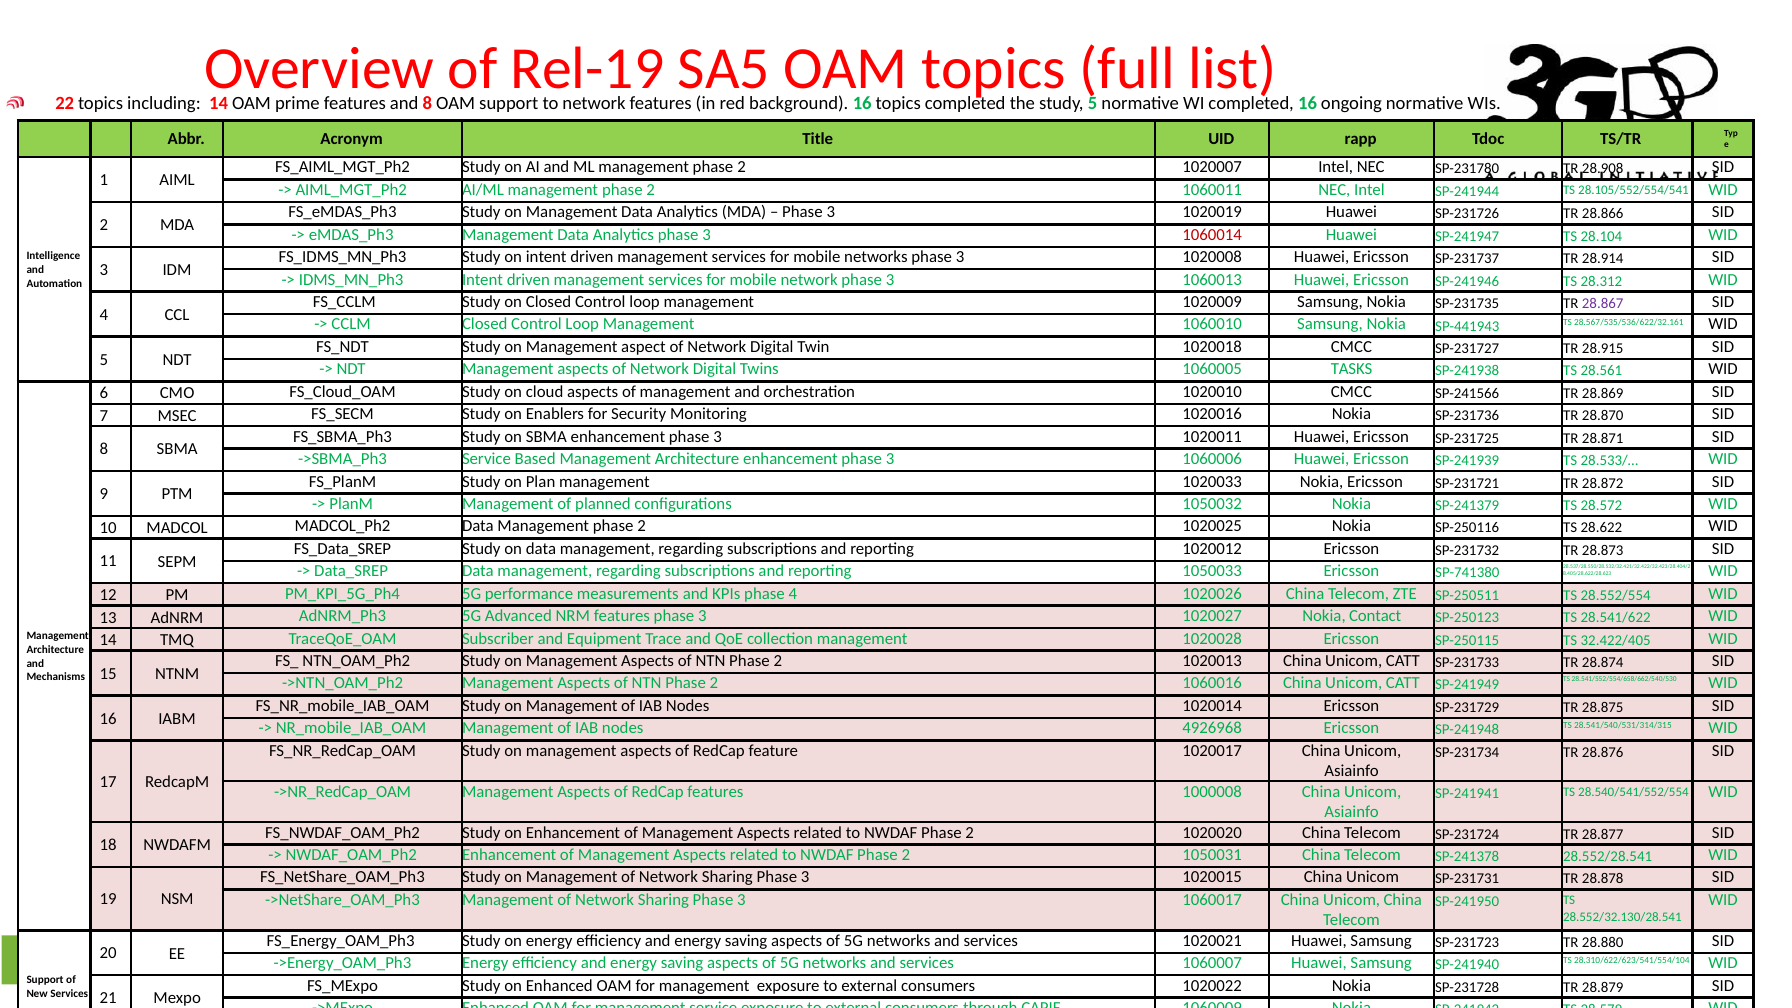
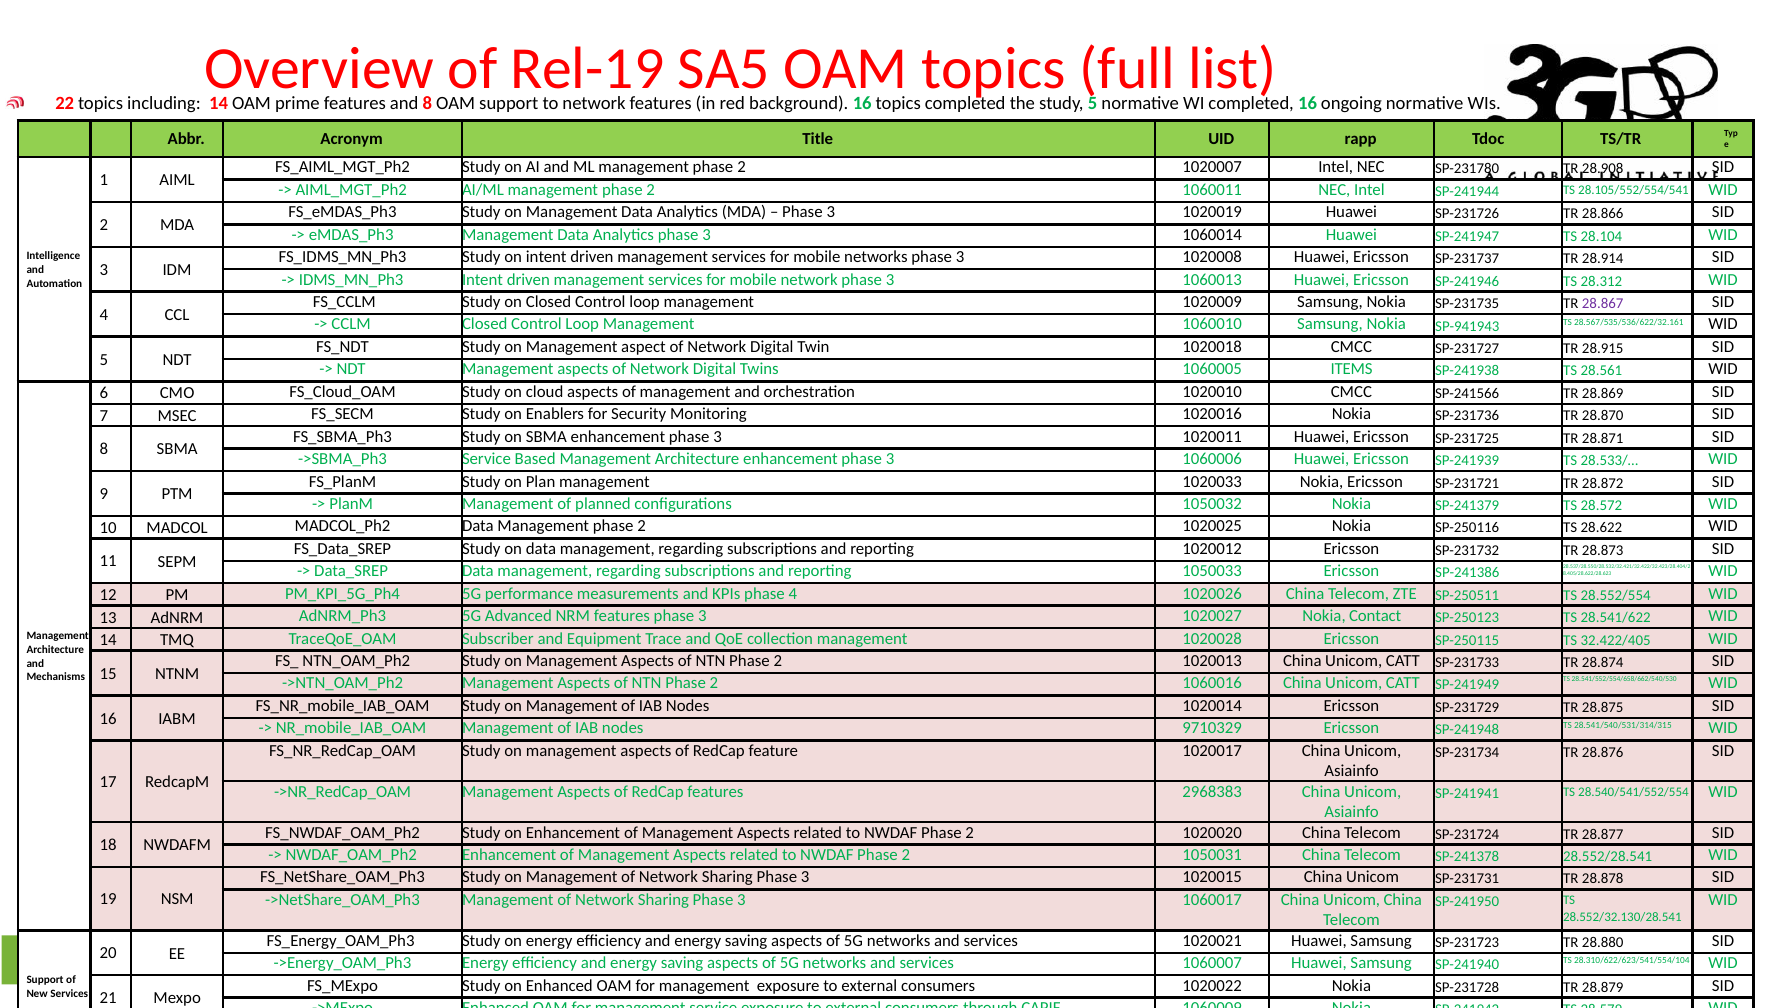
1060014 colour: red -> black (1212, 235)
SP-441943: SP-441943 -> SP-941943 (1467, 326)
TASKS: TASKS -> ITEMS (1352, 369)
SP-741380: SP-741380 -> SP-241386 (1467, 573)
4926968: 4926968 -> 9710329 (1212, 728)
1000008: 1000008 -> 2968383 (1212, 792)
